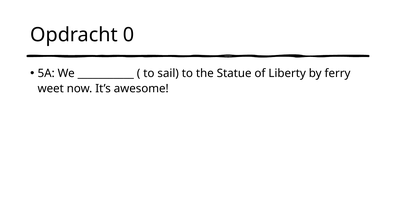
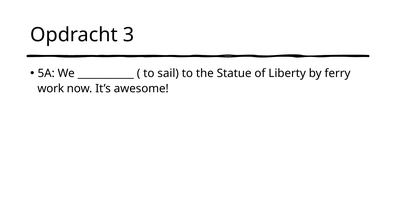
0: 0 -> 3 (129, 35)
weet: weet -> work (51, 89)
